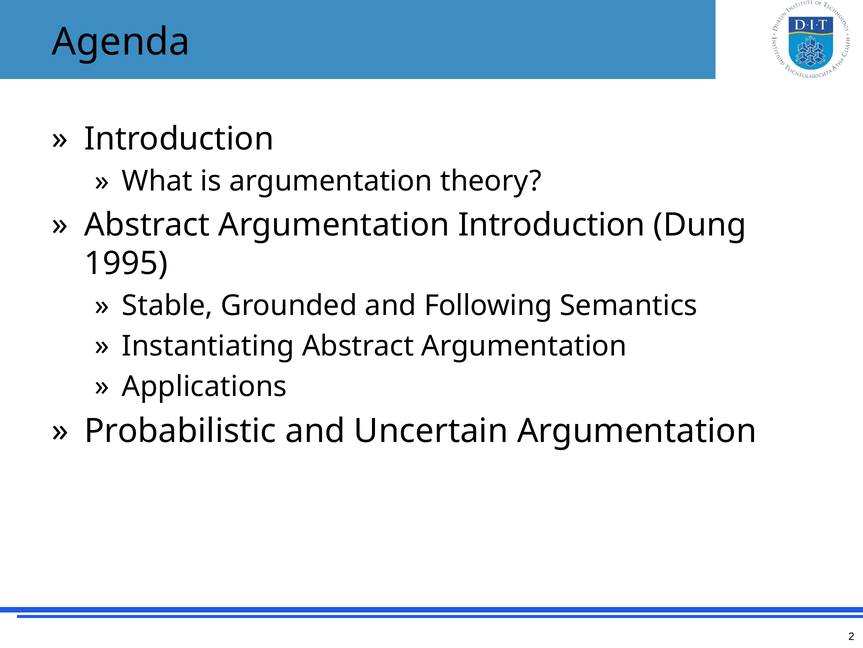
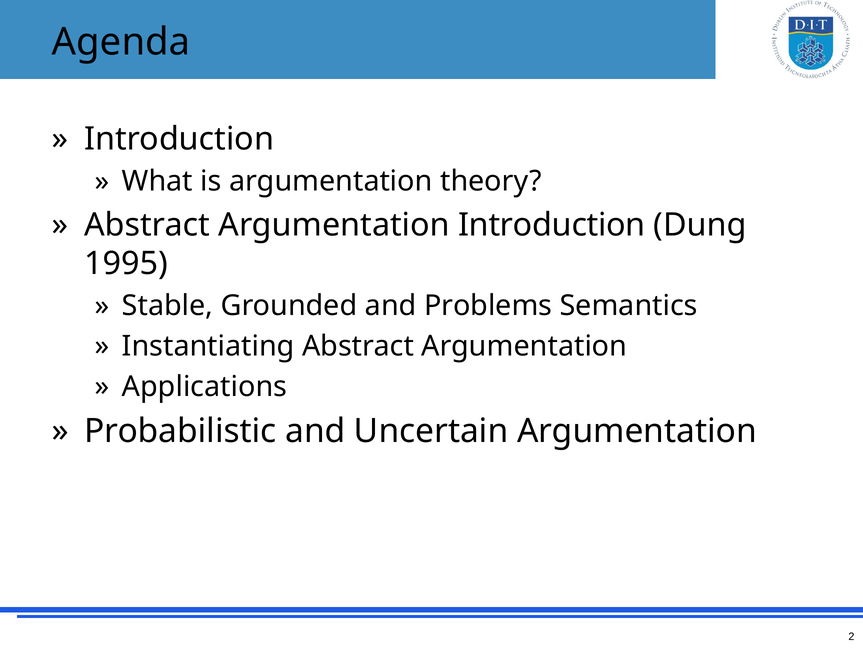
Following: Following -> Problems (488, 306)
